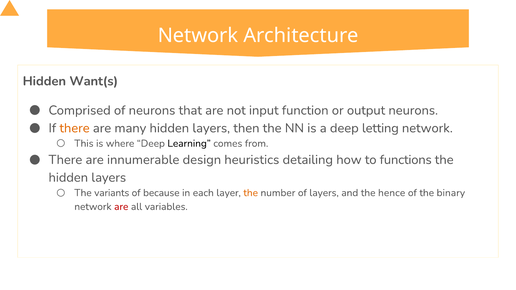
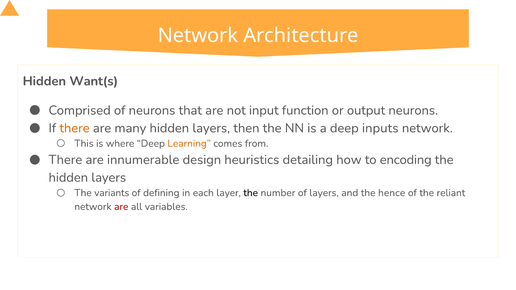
letting: letting -> inputs (380, 128)
Learning colour: black -> orange (189, 144)
functions: functions -> encoding (406, 160)
because: because -> defining (161, 193)
the colour: orange -> black (251, 193)
binary: binary -> reliant (451, 193)
